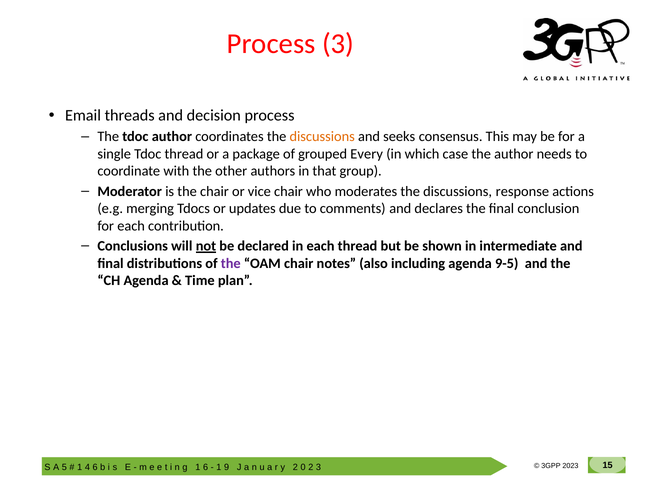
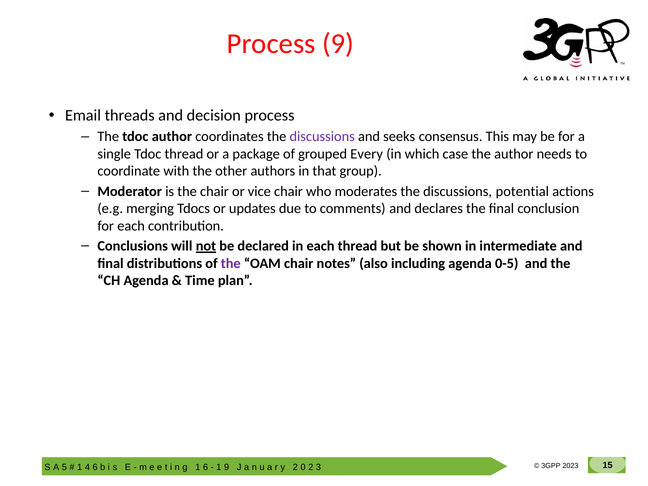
Process 3: 3 -> 9 (338, 44)
discussions colour: orange -> purple (322, 137)
response: response -> potential (522, 191)
9-5: 9-5 -> 0-5 (507, 263)
